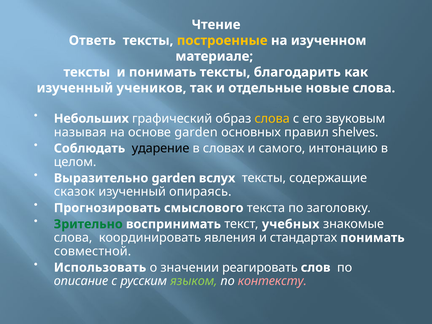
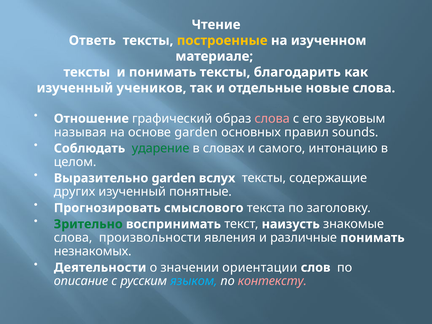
Небольших: Небольших -> Отношение (91, 119)
слова colour: yellow -> pink (272, 119)
shelves: shelves -> sounds (355, 132)
ударение colour: black -> green (161, 148)
сказок: сказок -> других (75, 192)
опираясь: опираясь -> понятные (200, 192)
учебных: учебных -> наизусть (291, 224)
координировать: координировать -> произвольности (150, 238)
стандартах: стандартах -> различные (303, 238)
совместной: совместной -> незнакомых (93, 251)
Использовать: Использовать -> Деятельности (100, 268)
реагировать: реагировать -> ориентации (260, 268)
языком colour: light green -> light blue (194, 281)
